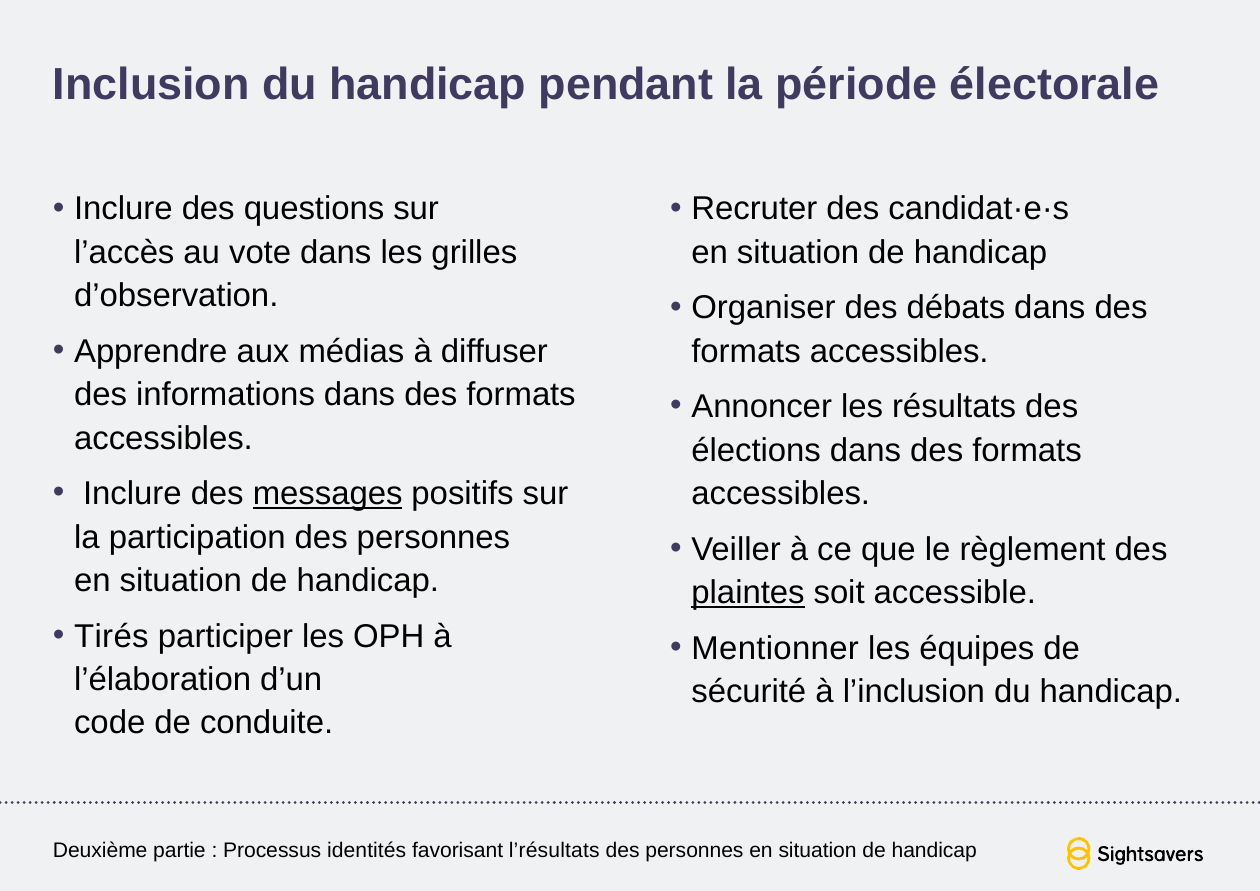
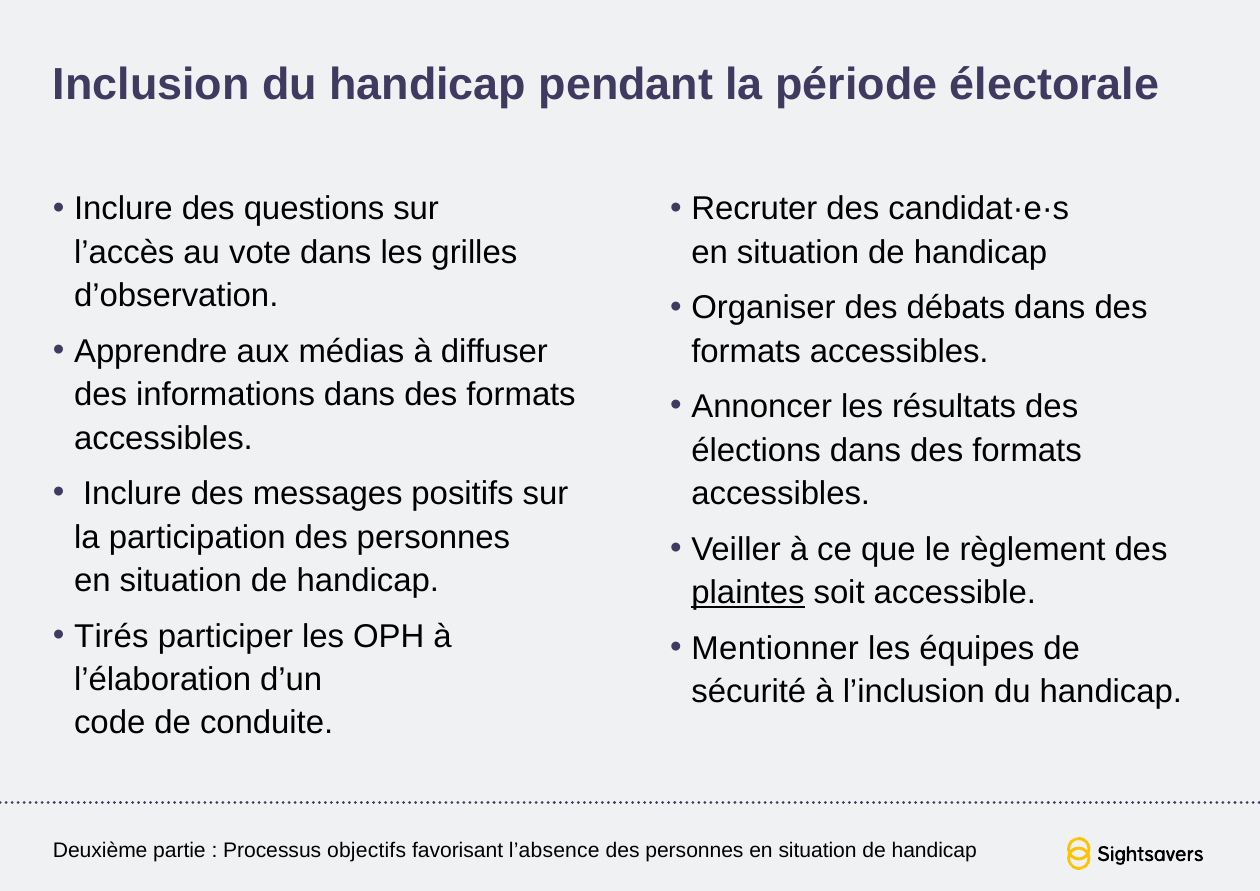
messages underline: present -> none (328, 494)
identités: identités -> objectifs (367, 850)
l’résultats: l’résultats -> l’absence (554, 850)
